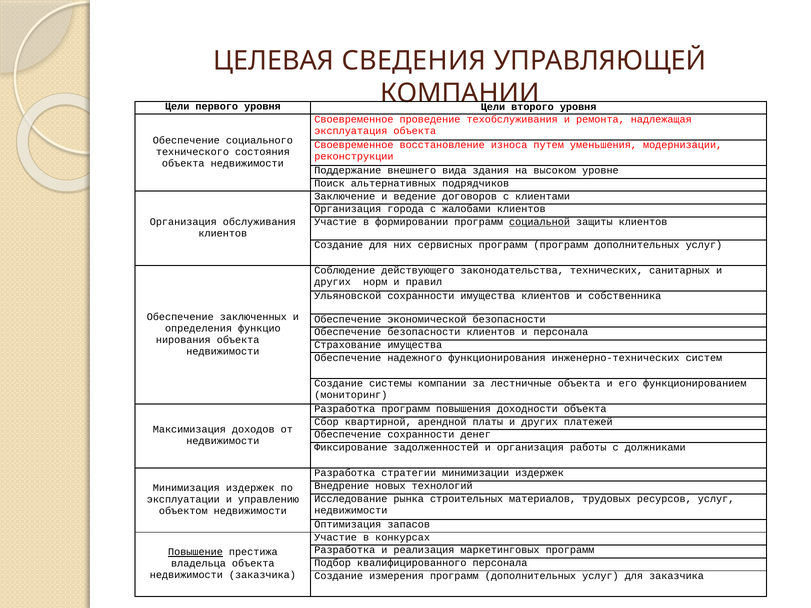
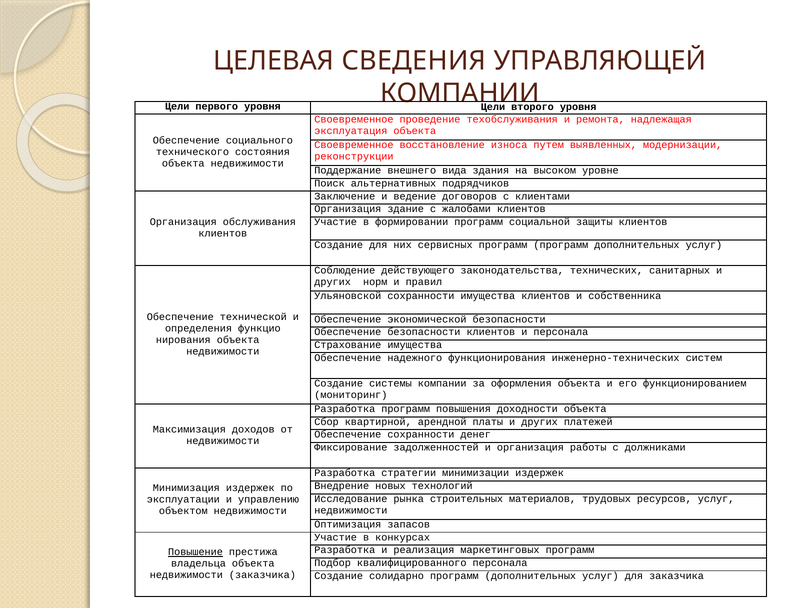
уменьшения: уменьшения -> выявленных (603, 145)
города: города -> здание (406, 209)
социальной underline: present -> none (540, 222)
заключенных: заключенных -> технической (253, 317)
лестничные: лестничные -> оформления (521, 383)
измерения: измерения -> солидарно (397, 576)
